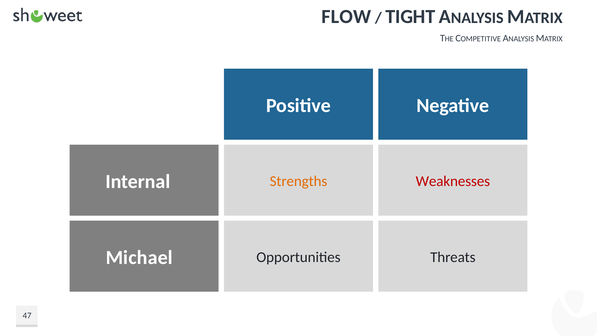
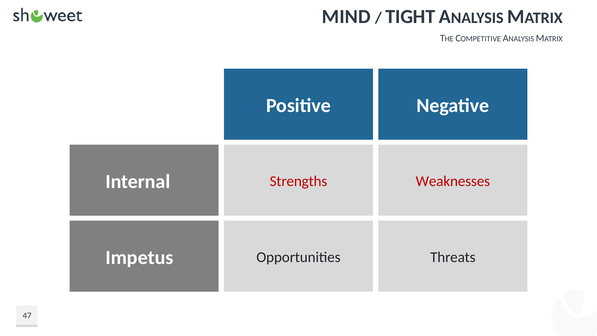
FLOW: FLOW -> MIND (346, 17)
Strengths colour: orange -> red (298, 181)
Michael: Michael -> Impetus (139, 257)
